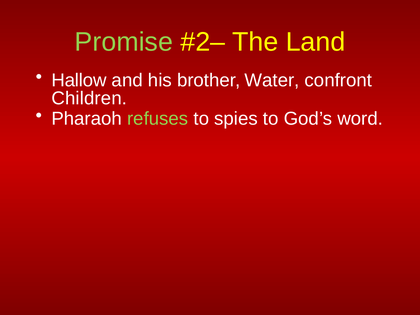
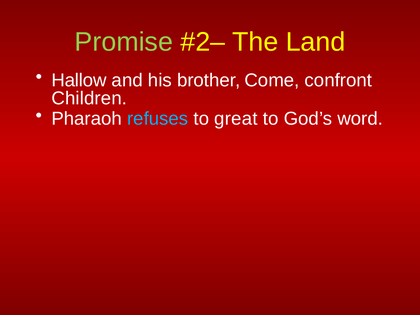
Water: Water -> Come (272, 80)
refuses colour: light green -> light blue (158, 119)
spies: spies -> great (236, 119)
